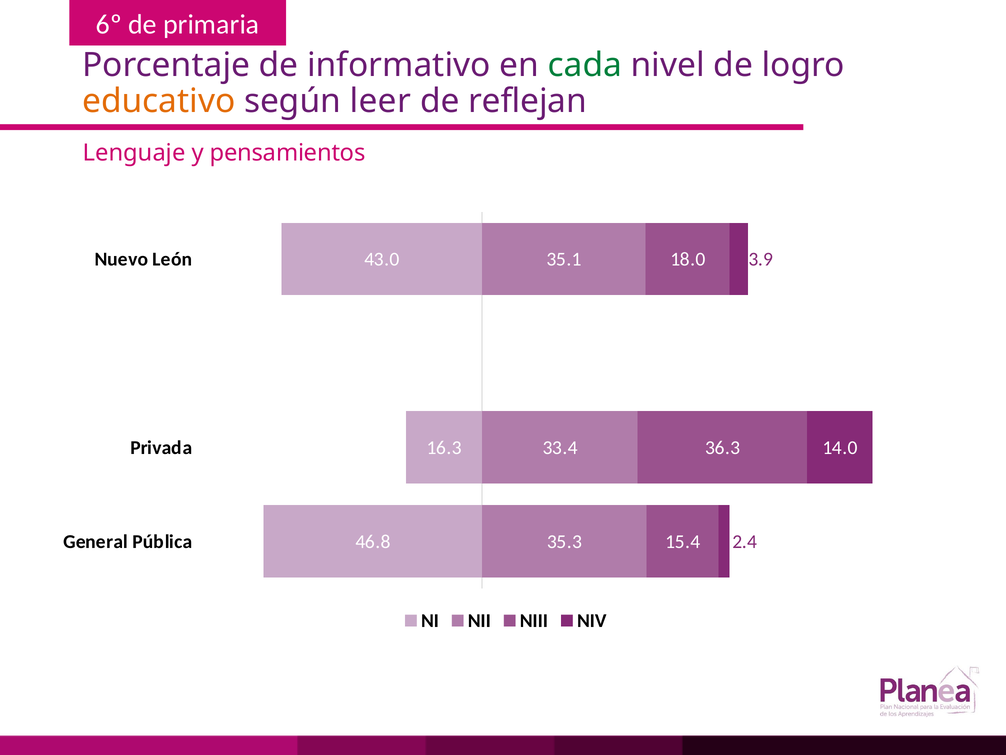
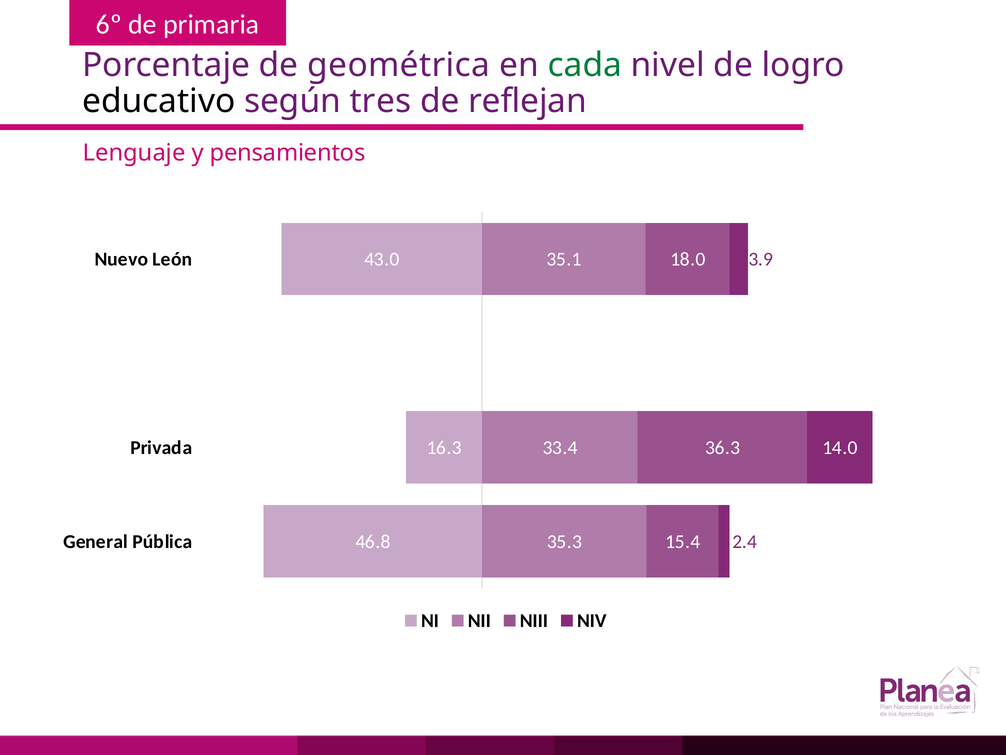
informativo: informativo -> geométrica (399, 65)
educativo colour: orange -> black (159, 101)
leer: leer -> tres (380, 101)
